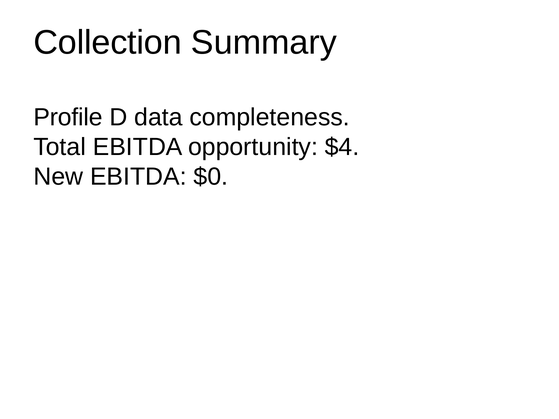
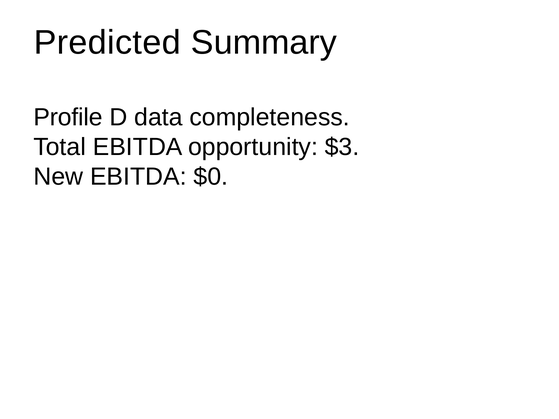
Collection: Collection -> Predicted (107, 42)
$4: $4 -> $3 (342, 147)
